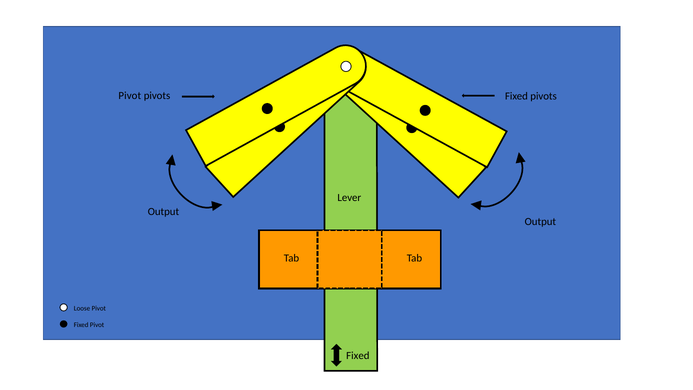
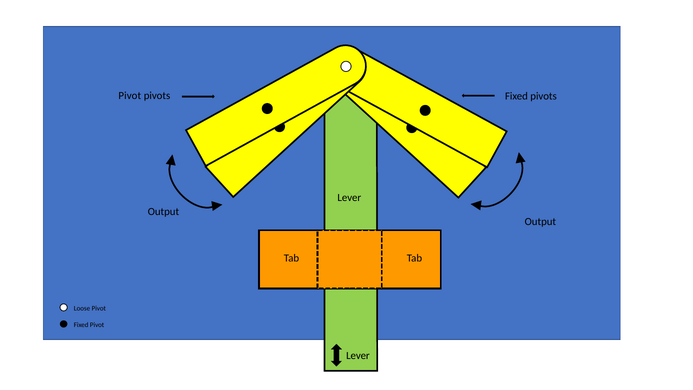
Fixed: Fixed -> Lever (358, 356)
